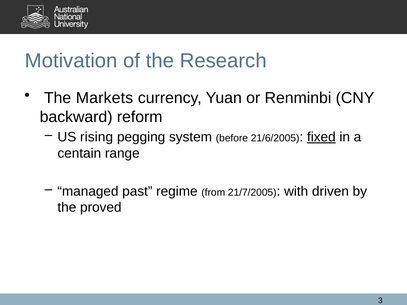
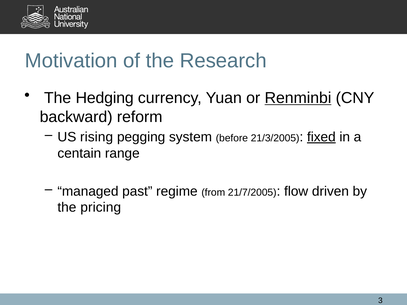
Markets: Markets -> Hedging (105, 98)
Renminbi underline: none -> present (298, 98)
21/6/2005: 21/6/2005 -> 21/3/2005 (275, 138)
with: with -> flow (296, 191)
proved: proved -> pricing (101, 208)
